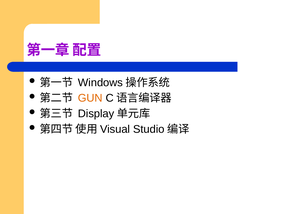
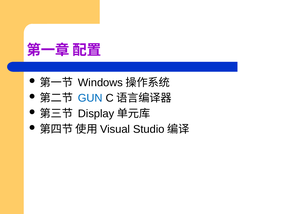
GUN colour: orange -> blue (90, 98)
